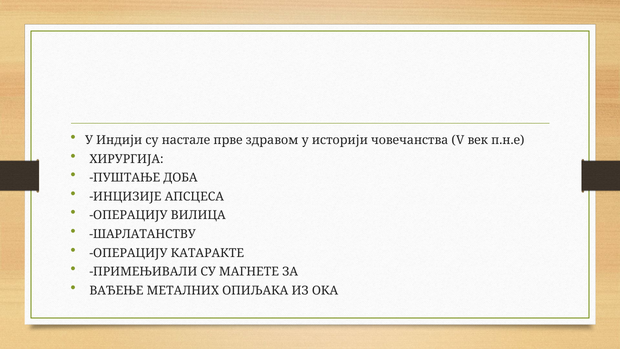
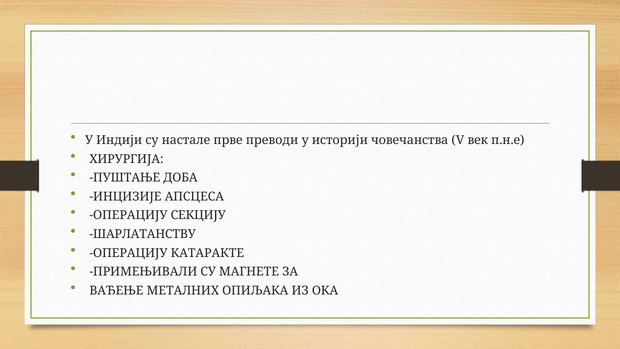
здравом: здравом -> преводи (272, 140)
ВИЛИЦА: ВИЛИЦА -> СЕКЦИЈУ (198, 215)
